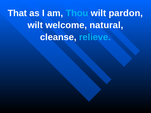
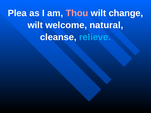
That: That -> Plea (17, 13)
Thou colour: light blue -> pink (77, 13)
pardon: pardon -> change (126, 13)
